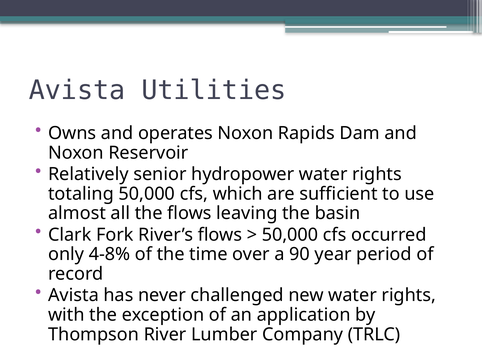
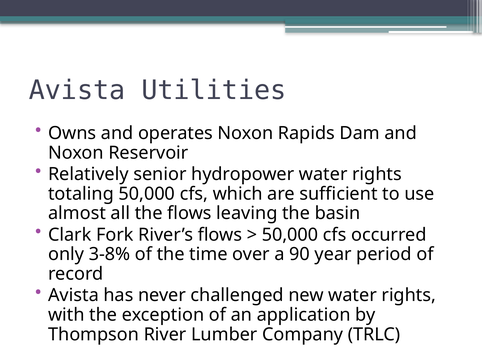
4-8%: 4-8% -> 3-8% (110, 254)
